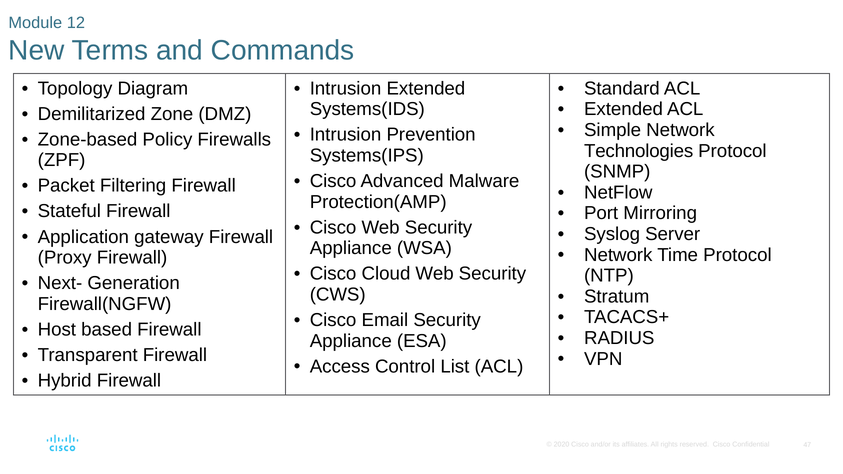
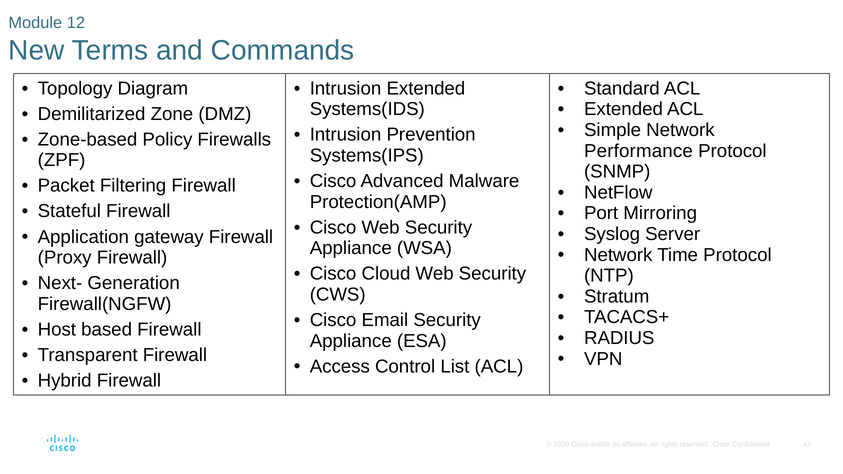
Technologies: Technologies -> Performance (638, 151)
